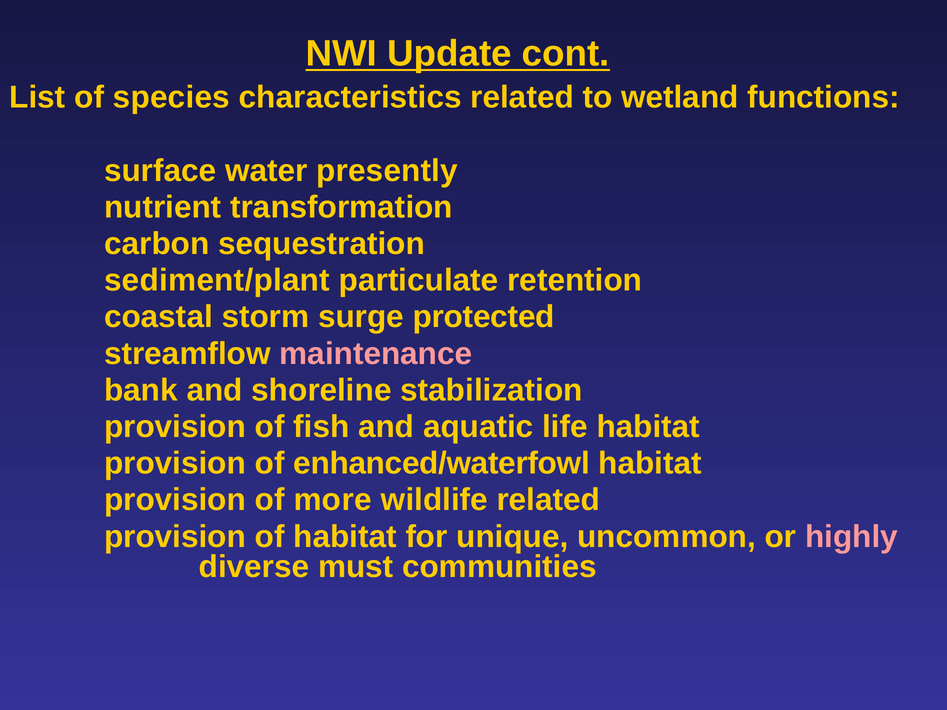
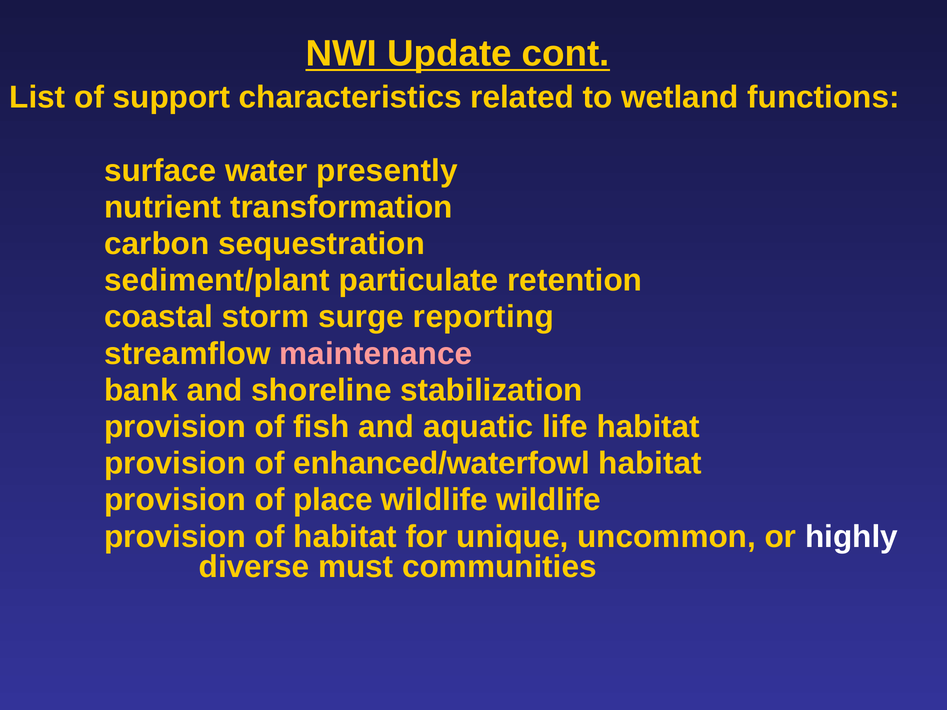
species: species -> support (171, 97)
protected: protected -> reporting (483, 317)
more: more -> place (333, 500)
wildlife related: related -> wildlife (548, 500)
highly colour: pink -> white (851, 537)
